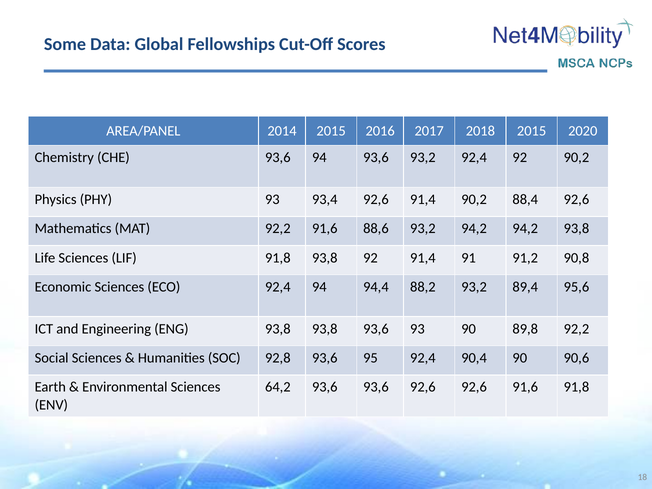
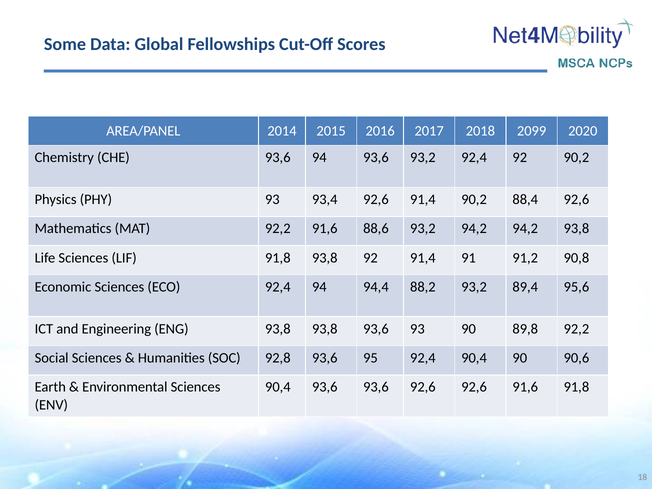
2018 2015: 2015 -> 2099 (532, 131)
64,2: 64,2 -> 90,4 (278, 387)
